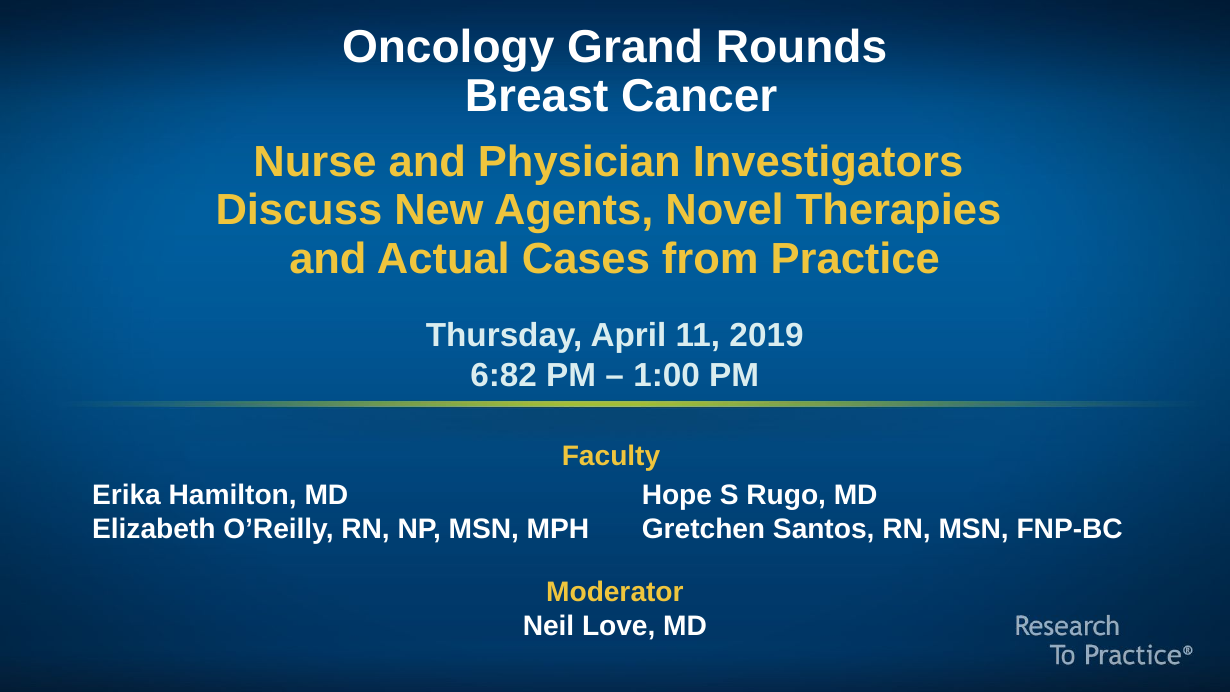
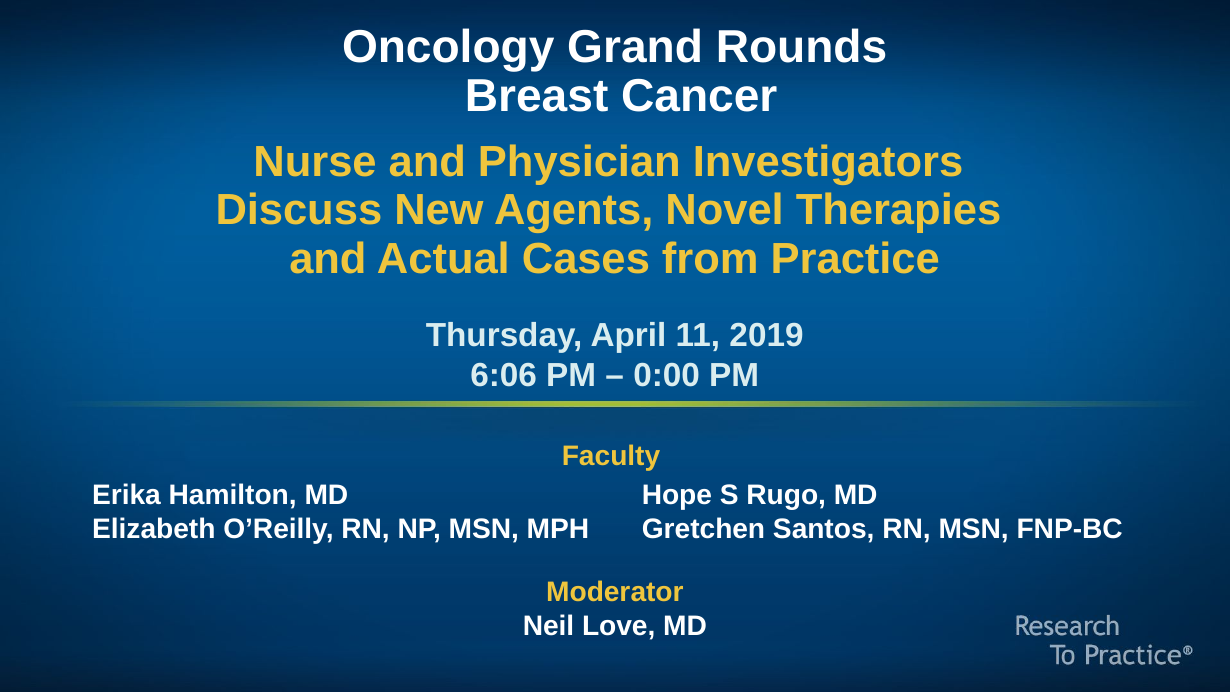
6:82: 6:82 -> 6:06 (504, 375)
1:00: 1:00 -> 0:00 (667, 375)
